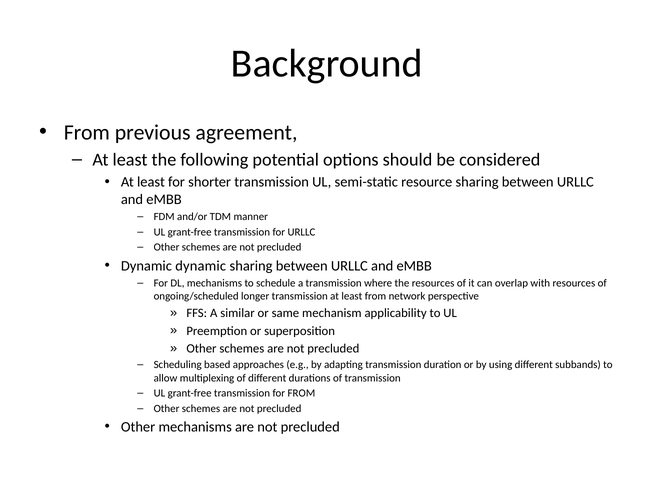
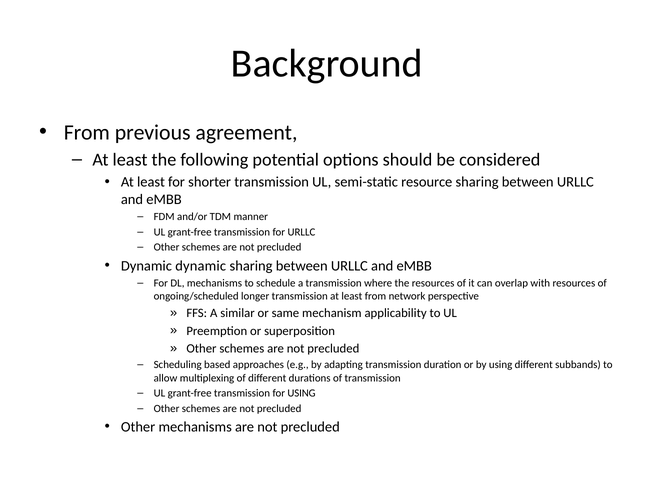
for FROM: FROM -> USING (301, 393)
